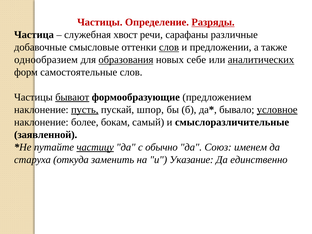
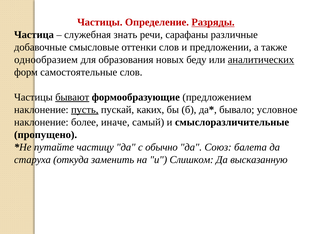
хвост: хвост -> знать (125, 35)
слов underline: present -> none (169, 47)
образования underline: present -> none (126, 60)
себе: себе -> беду (196, 60)
шпор: шпор -> каких (150, 110)
условное underline: present -> none (277, 110)
бокам: бокам -> иначе (115, 122)
заявленной: заявленной -> пропущено (46, 135)
частицу underline: present -> none (95, 147)
именем: именем -> балета (250, 147)
Указание: Указание -> Слишком (192, 160)
единственно: единственно -> высказанную (259, 160)
